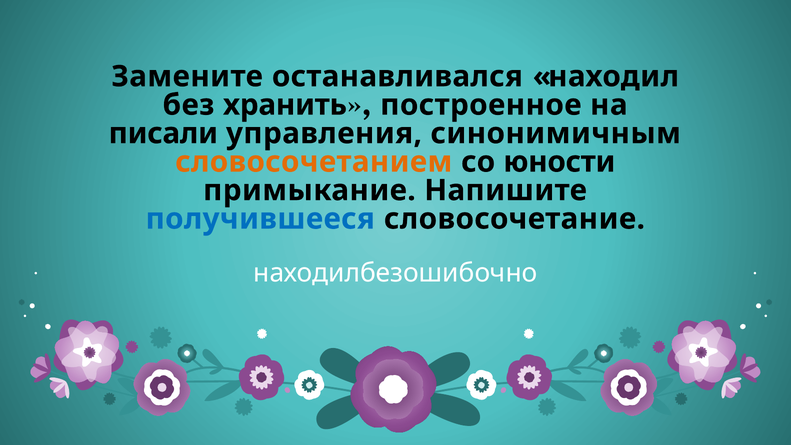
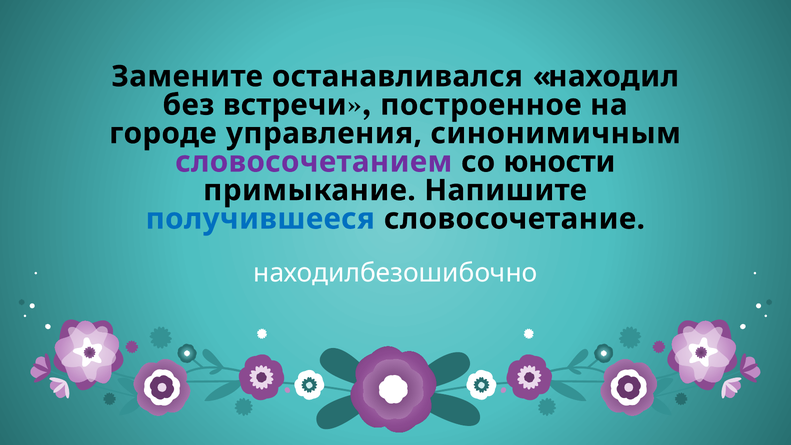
хранить: хранить -> встречи (285, 105)
писали: писали -> городе (163, 133)
словосочетанием colour: orange -> purple (314, 162)
